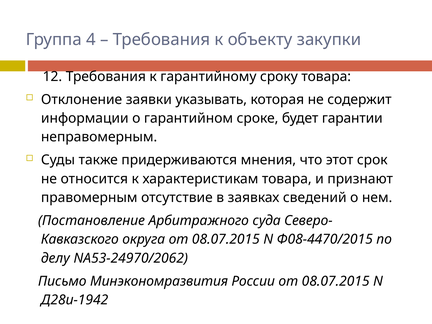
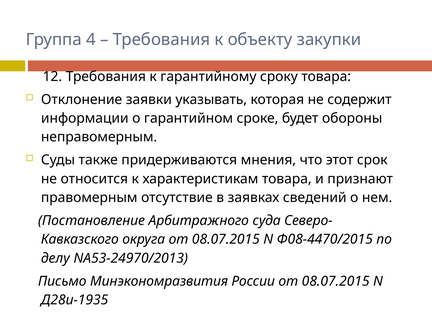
гарантии: гарантии -> обороны (352, 118)
NА53-24970/2062: NА53-24970/2062 -> NА53-24970/2013 (131, 258)
Д28и-1942: Д28и-1942 -> Д28и-1935 (75, 300)
